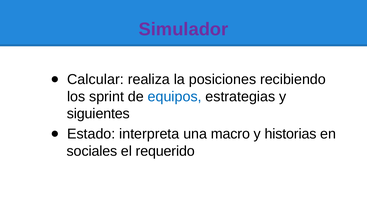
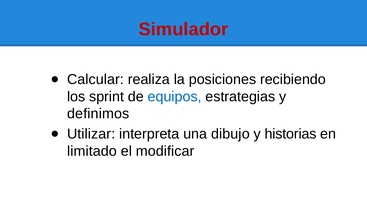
Simulador colour: purple -> red (183, 29)
siguientes: siguientes -> definimos (98, 113)
Estado: Estado -> Utilizar (91, 134)
macro: macro -> dibujo (230, 134)
sociales: sociales -> limitado (92, 151)
requerido: requerido -> modificar (165, 151)
